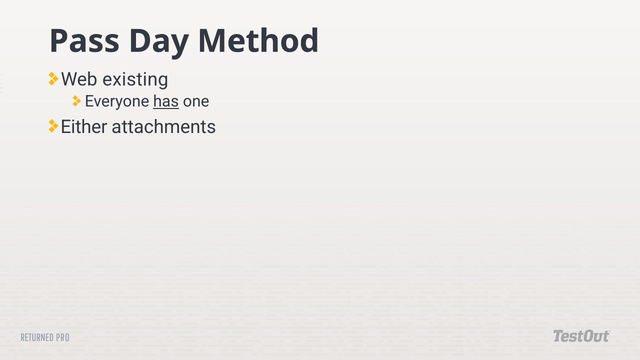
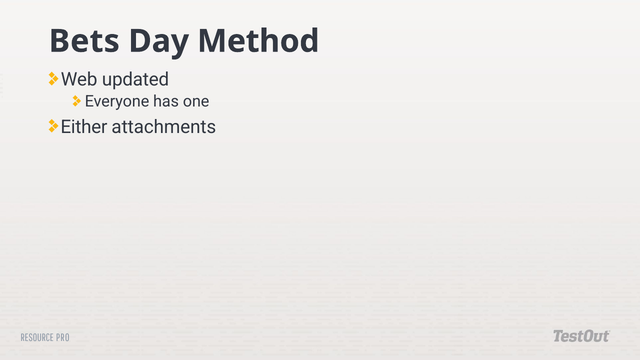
Pass: Pass -> Bets (84, 41)
existing: existing -> updated (136, 80)
has underline: present -> none (166, 102)
RETURNED: RETURNED -> RESOURCE (37, 338)
